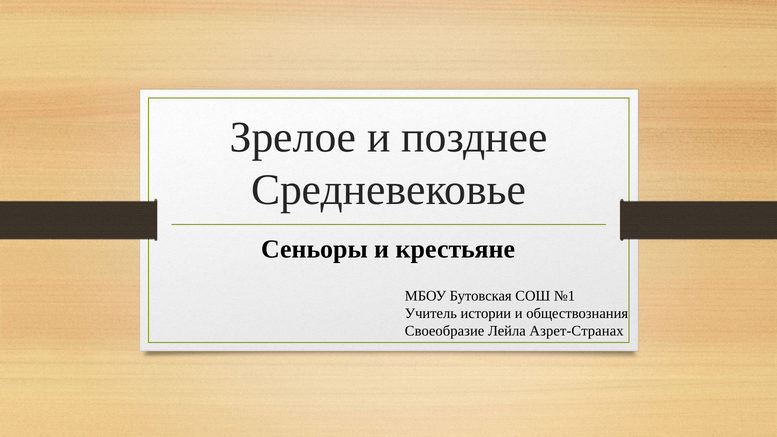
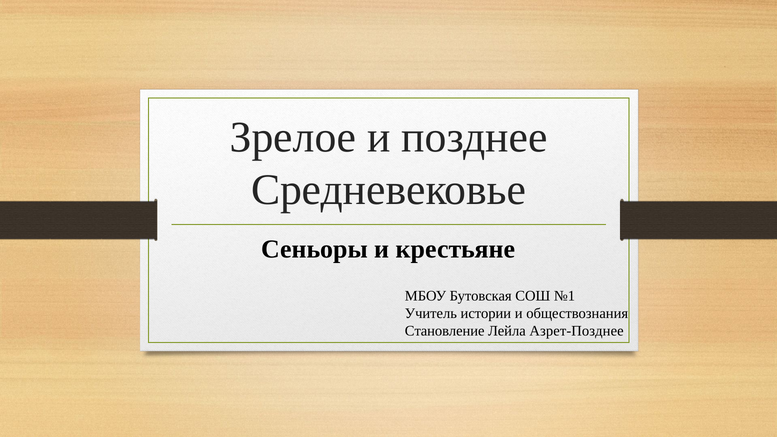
Своеобразие: Своеобразие -> Становление (445, 331)
Азрет-Странах: Азрет-Странах -> Азрет-Позднее (577, 331)
